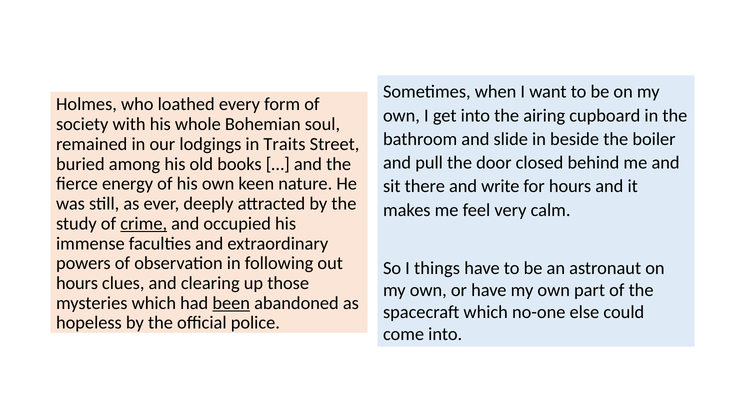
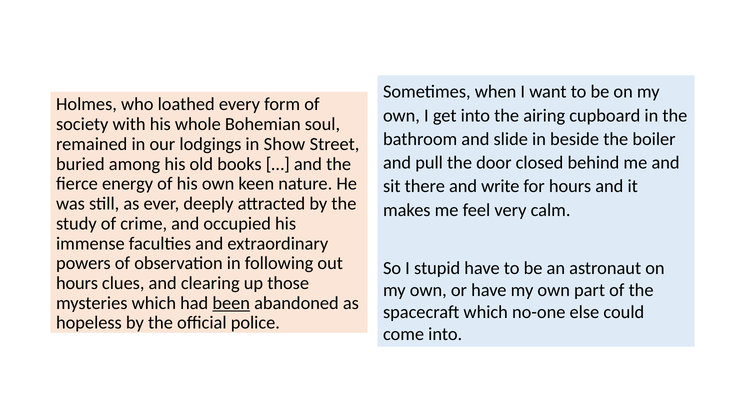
Traits: Traits -> Show (284, 144)
crime underline: present -> none (144, 223)
things: things -> stupid (437, 268)
